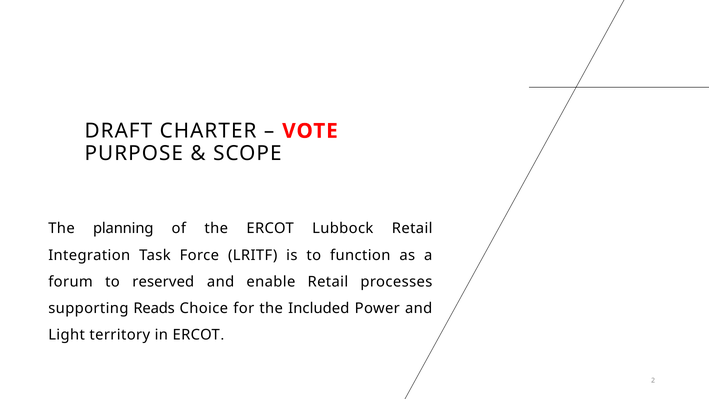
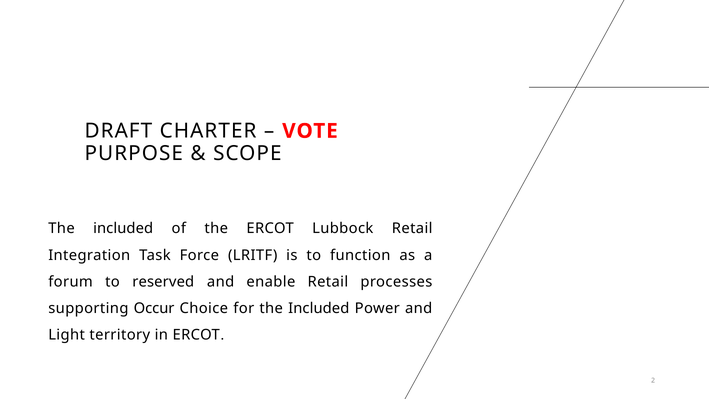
planning: planning -> included (123, 228)
Reads: Reads -> Occur (154, 308)
